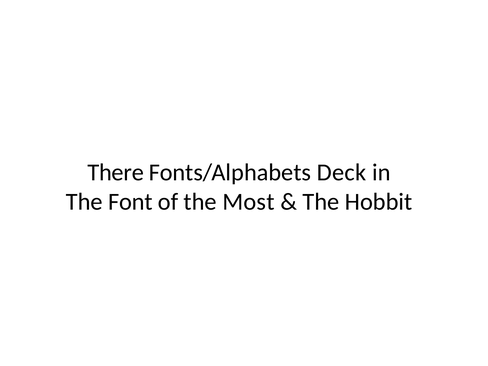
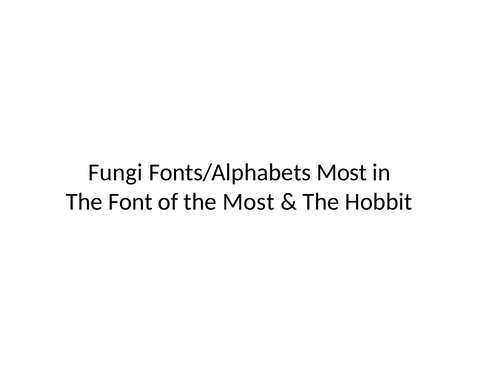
There: There -> Fungi (115, 173)
Fonts/Alphabets Deck: Deck -> Most (342, 173)
